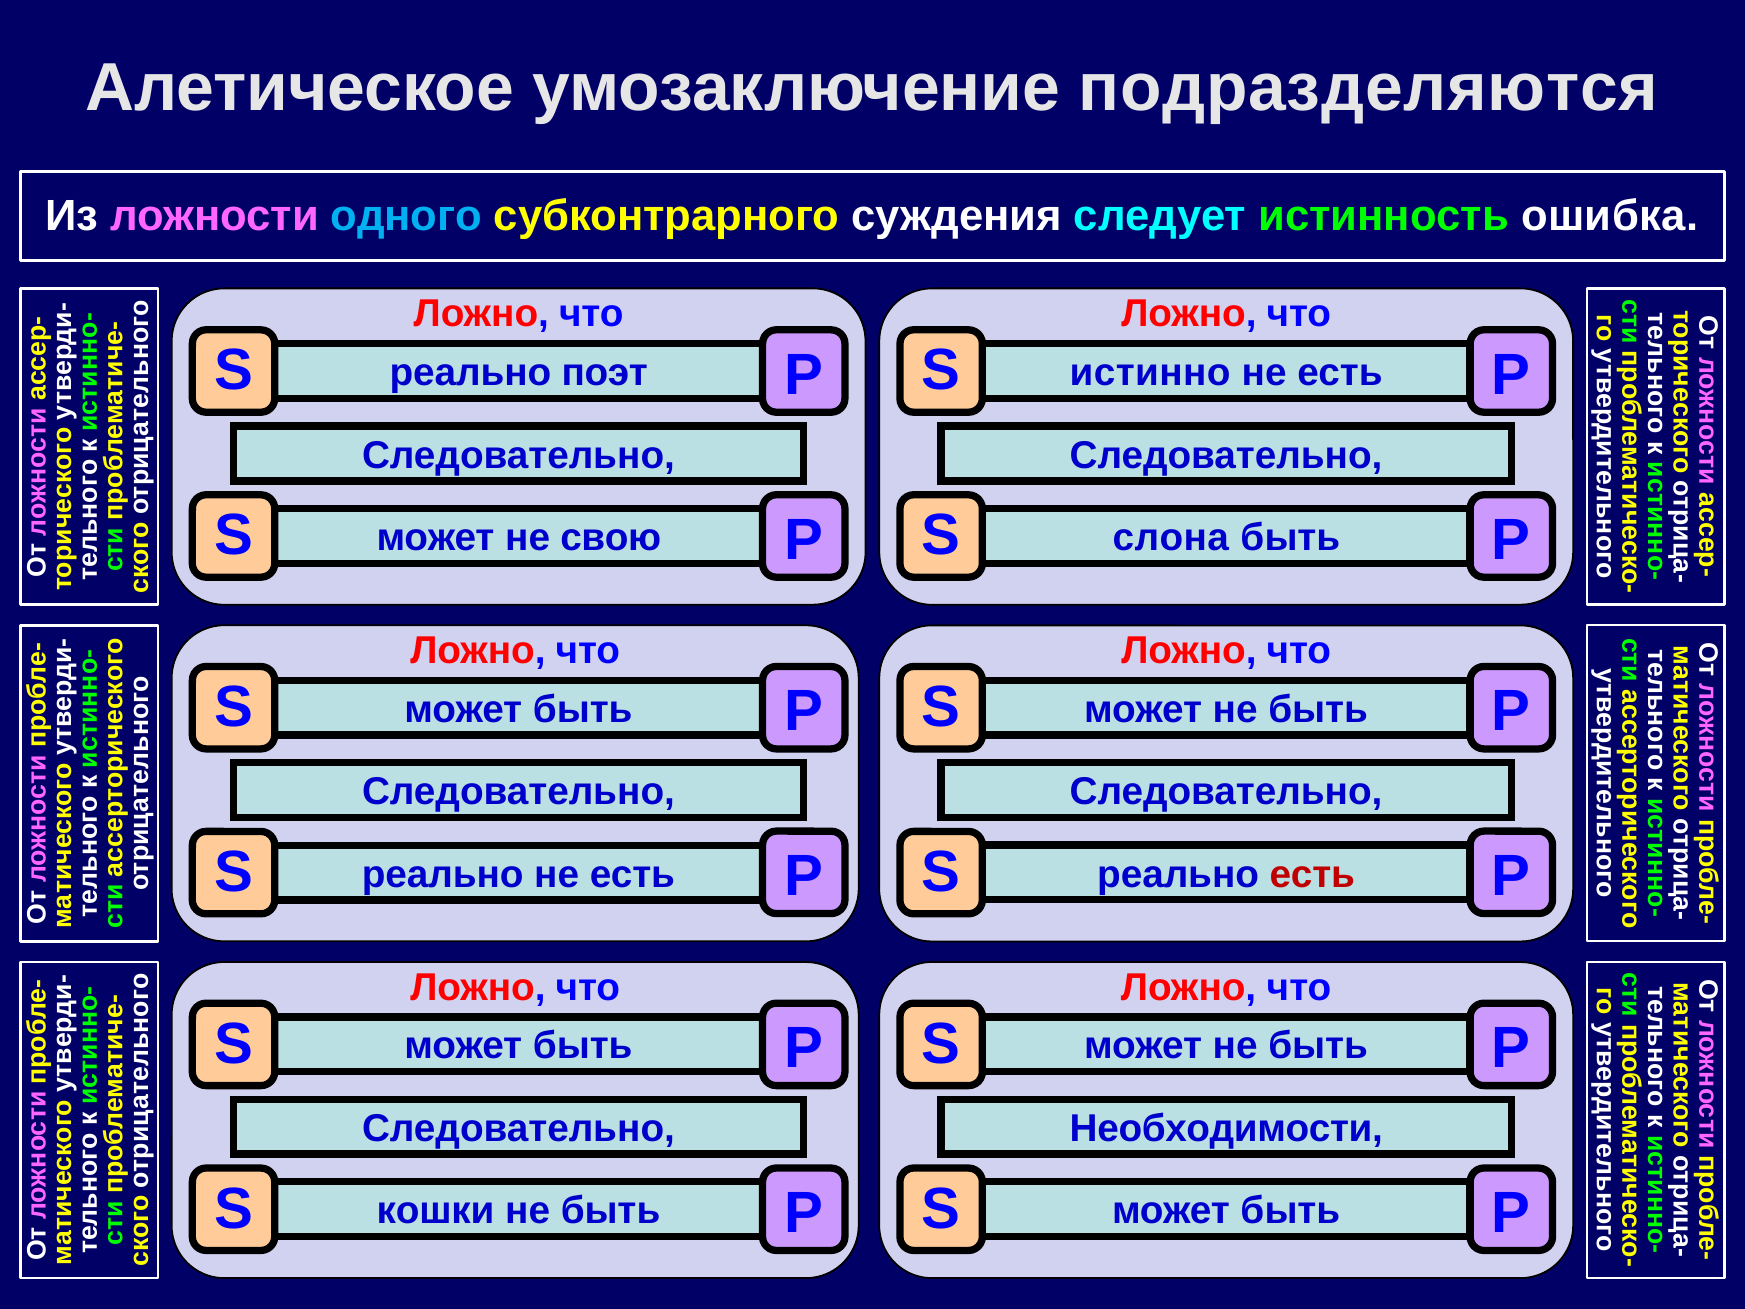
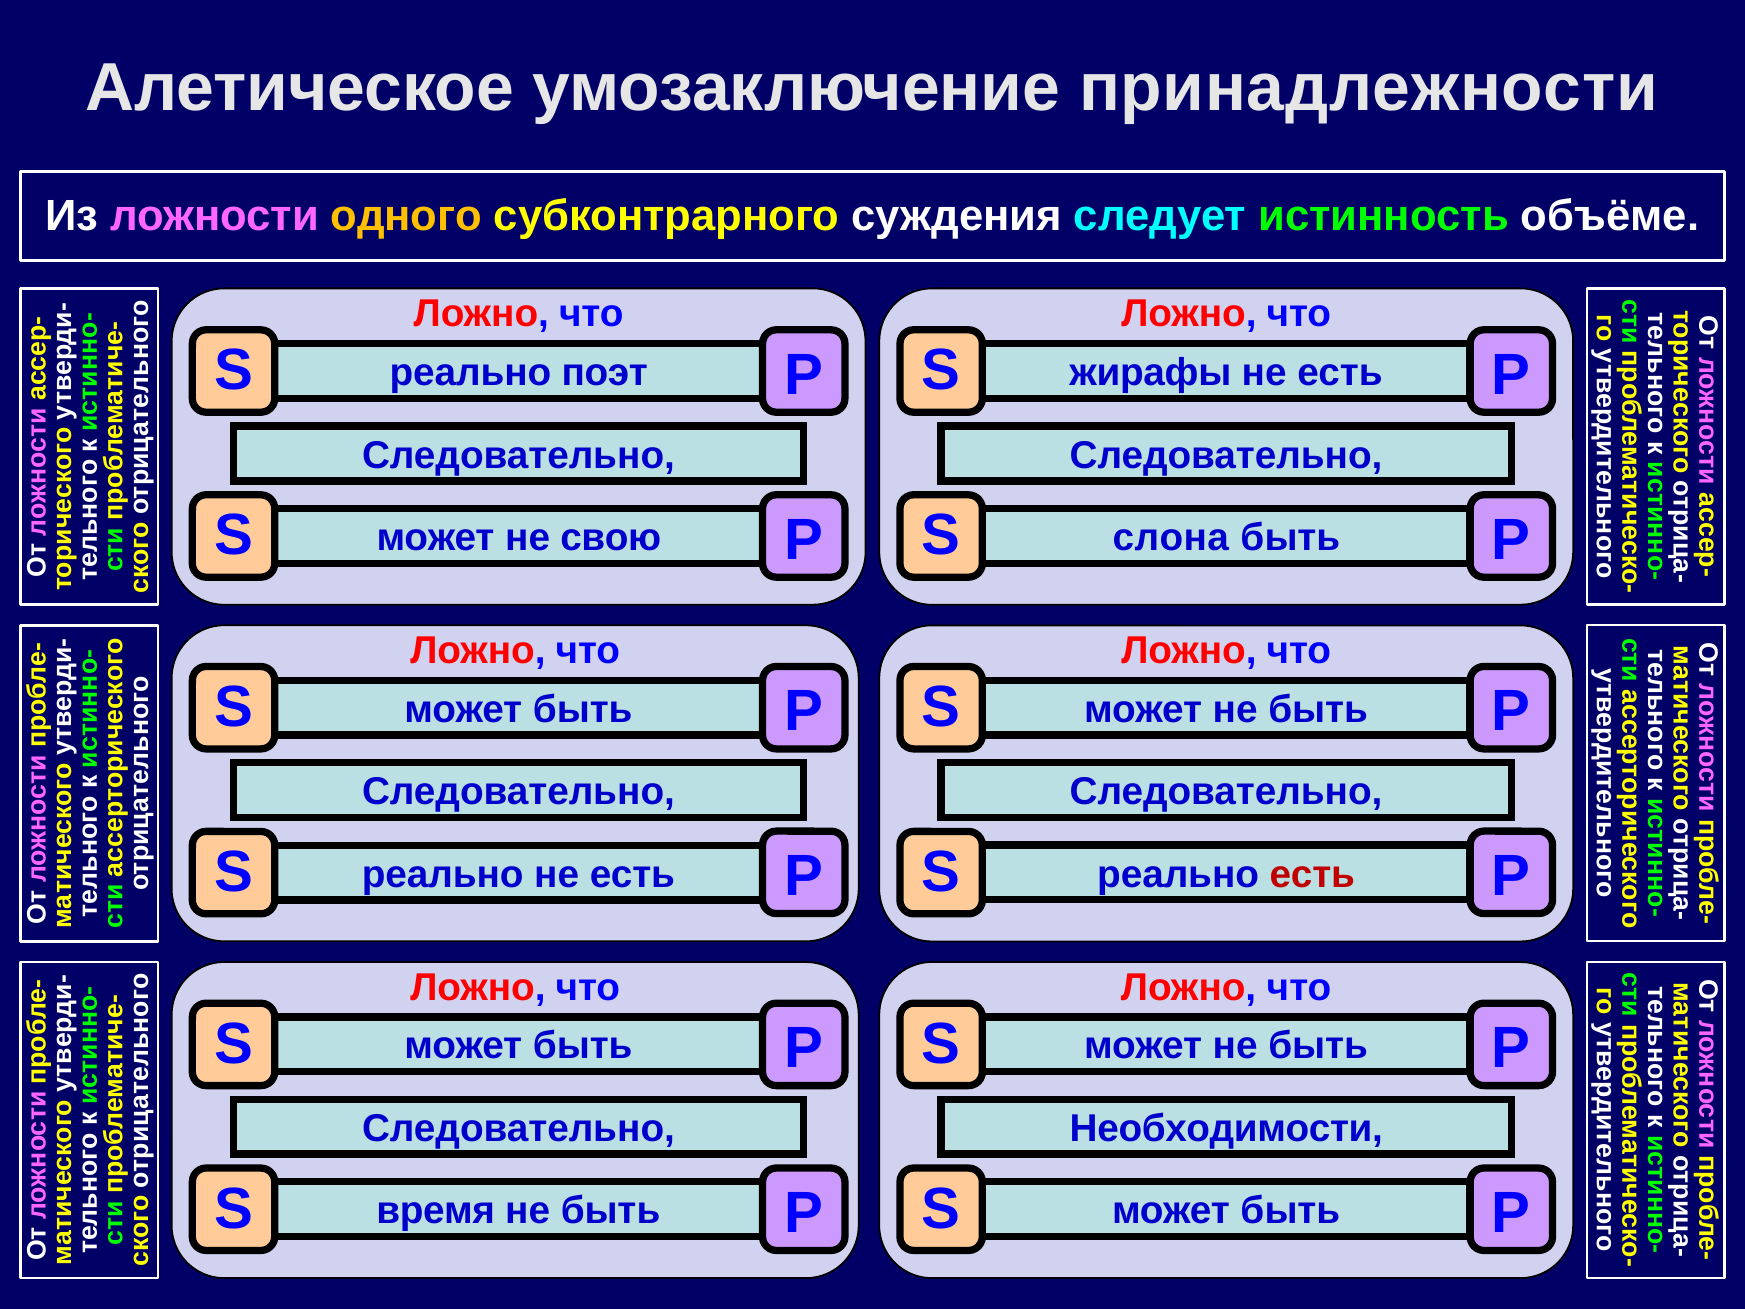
подразделяются: подразделяются -> принадлежности (1368, 88)
одного colour: light blue -> yellow (406, 216)
ошибка: ошибка -> объёме (1610, 216)
истинно: истинно -> жирафы (1150, 373)
кошки: кошки -> время (436, 1211)
